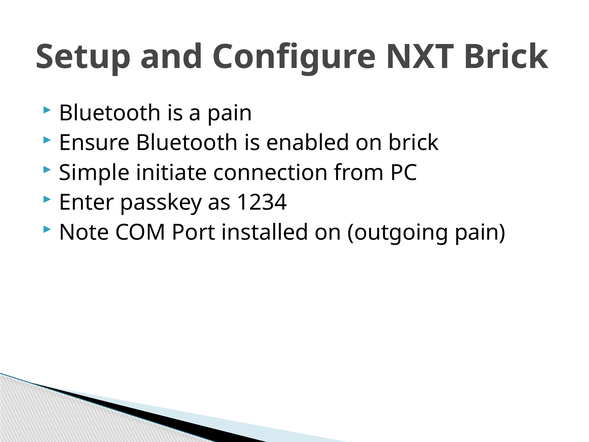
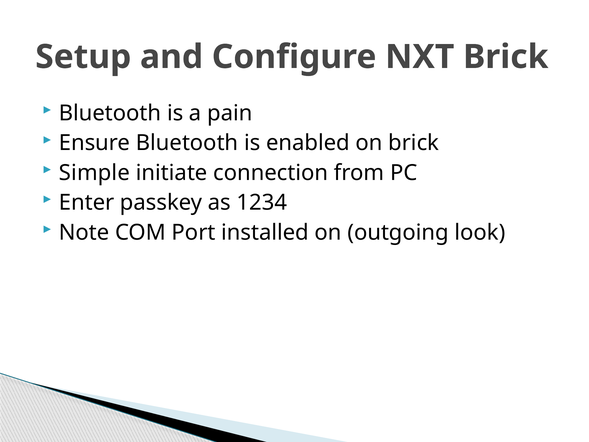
outgoing pain: pain -> look (480, 232)
